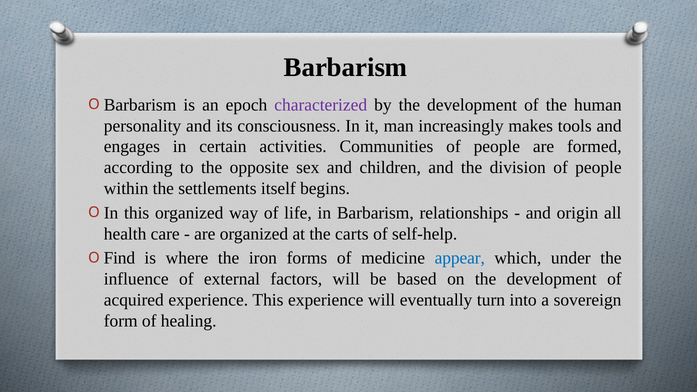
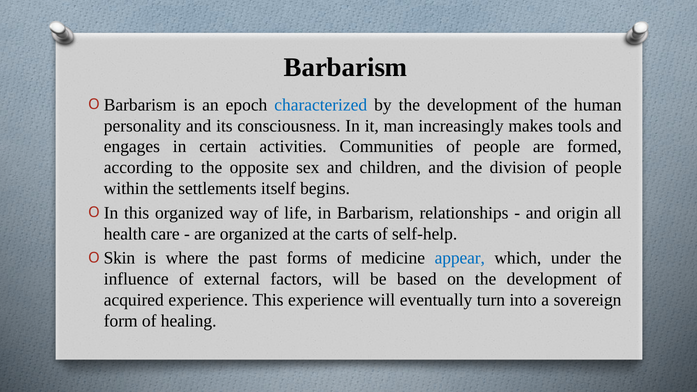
characterized colour: purple -> blue (321, 105)
Find: Find -> Skin (119, 258)
iron: iron -> past (263, 258)
